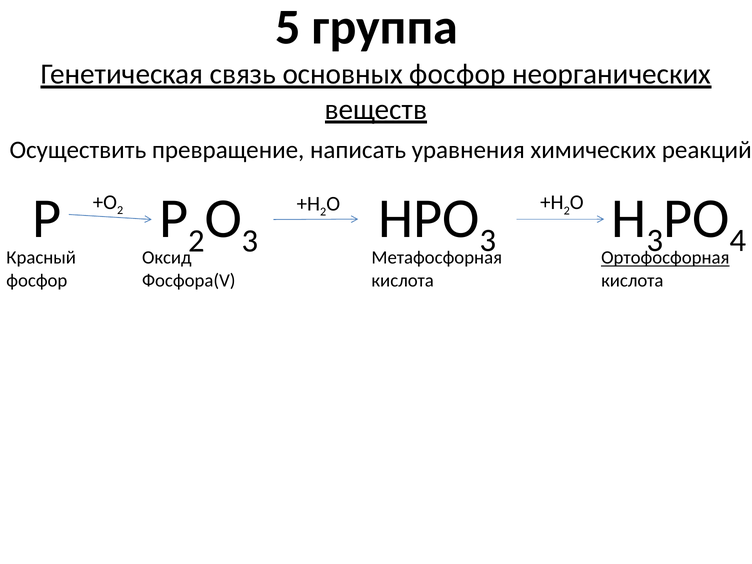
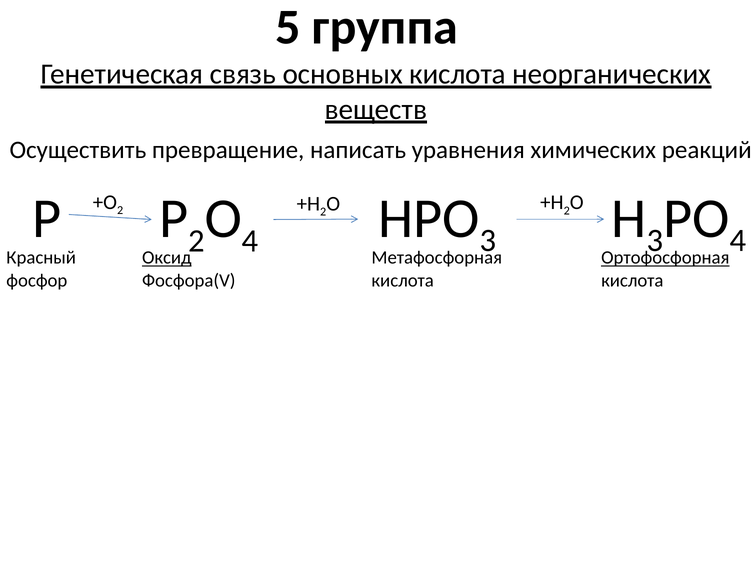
основных фосфор: фосфор -> кислота (458, 74)
3: 3 -> 4 (250, 241)
Оксид underline: none -> present (167, 258)
